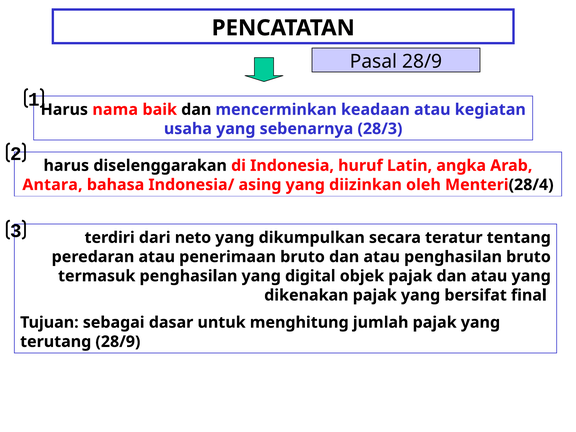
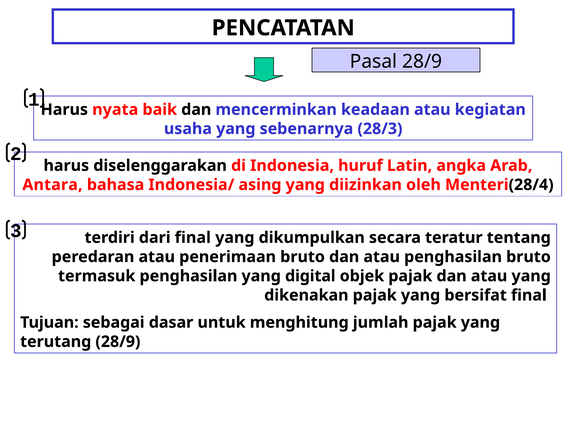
nama: nama -> nyata (115, 110)
dari neto: neto -> final (193, 238)
